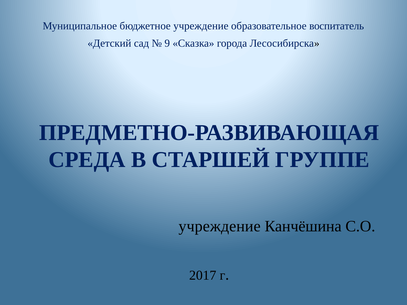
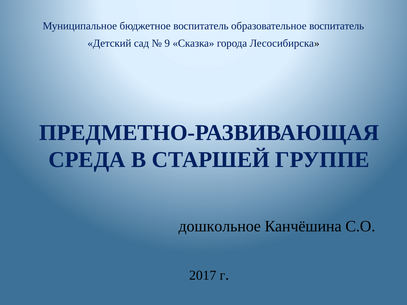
бюджетное учреждение: учреждение -> воспитатель (201, 26)
учреждение: учреждение -> дошкольное (220, 226)
